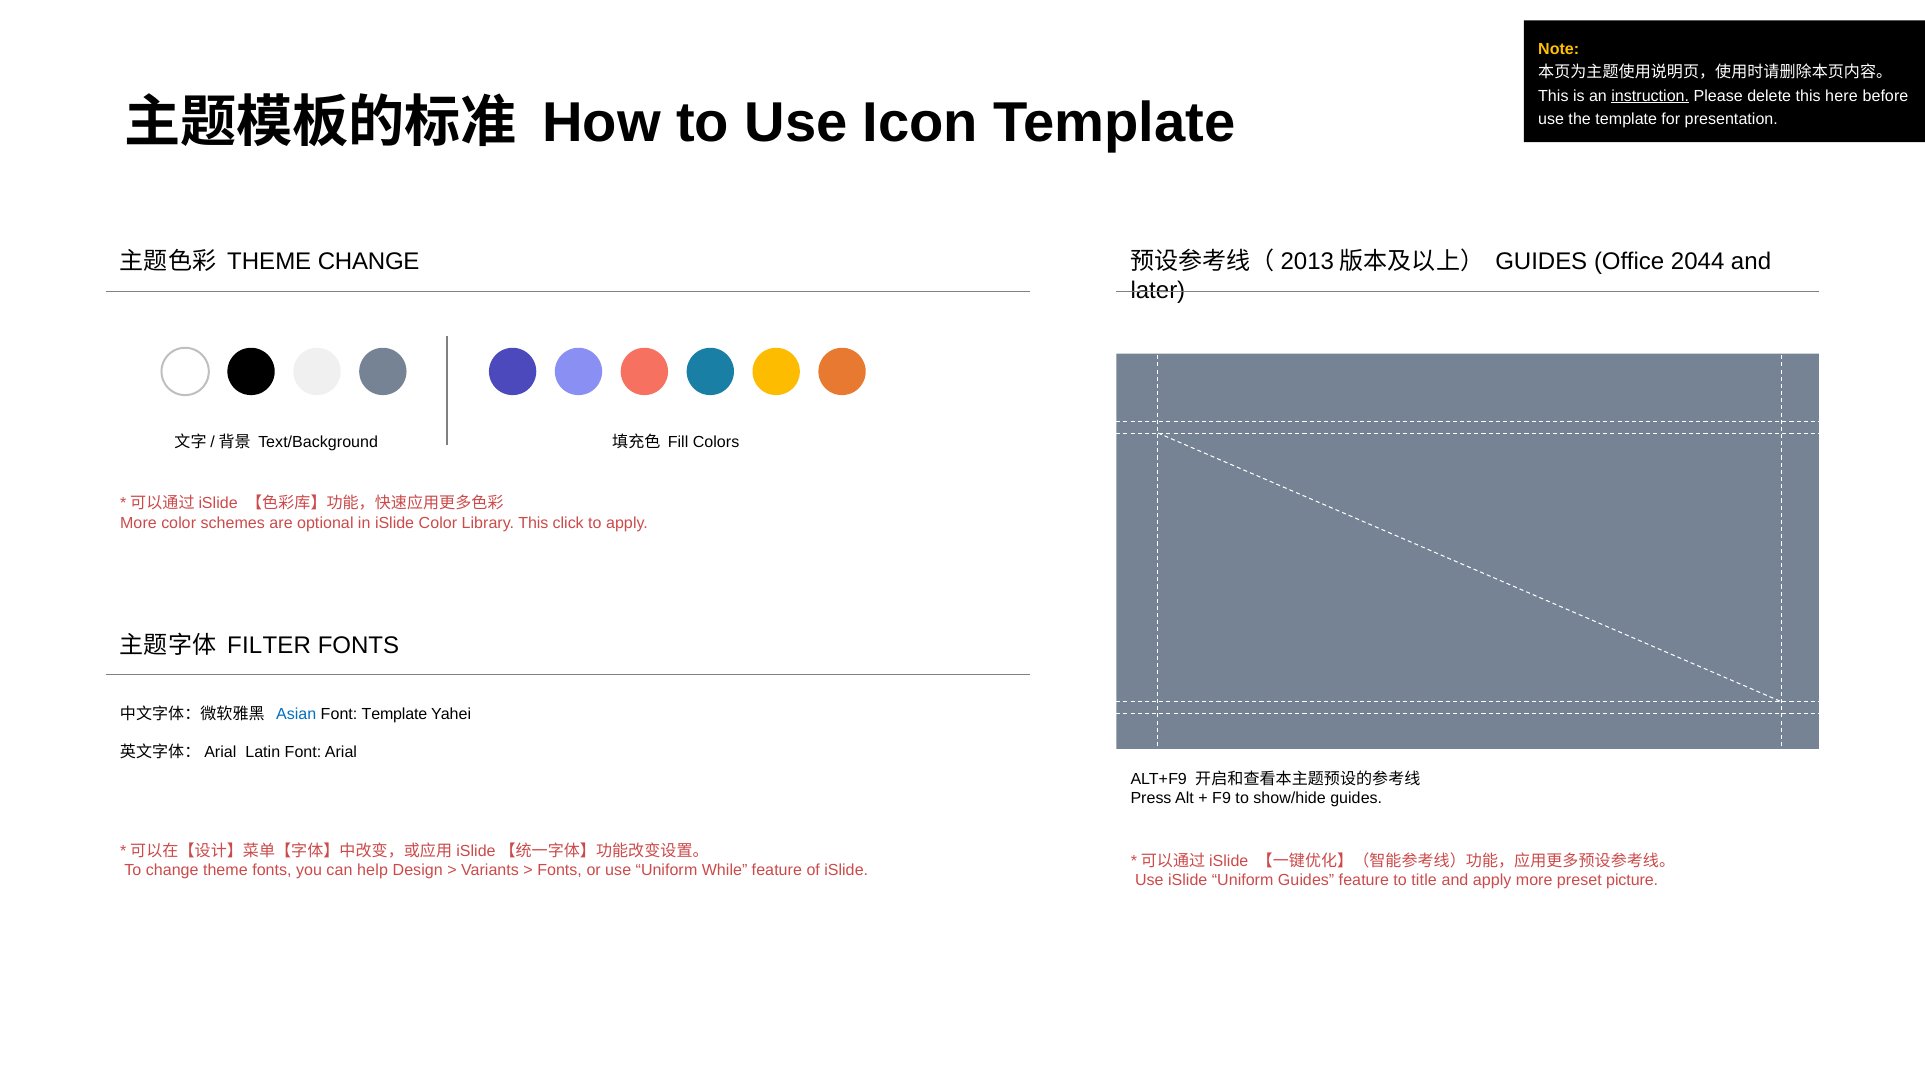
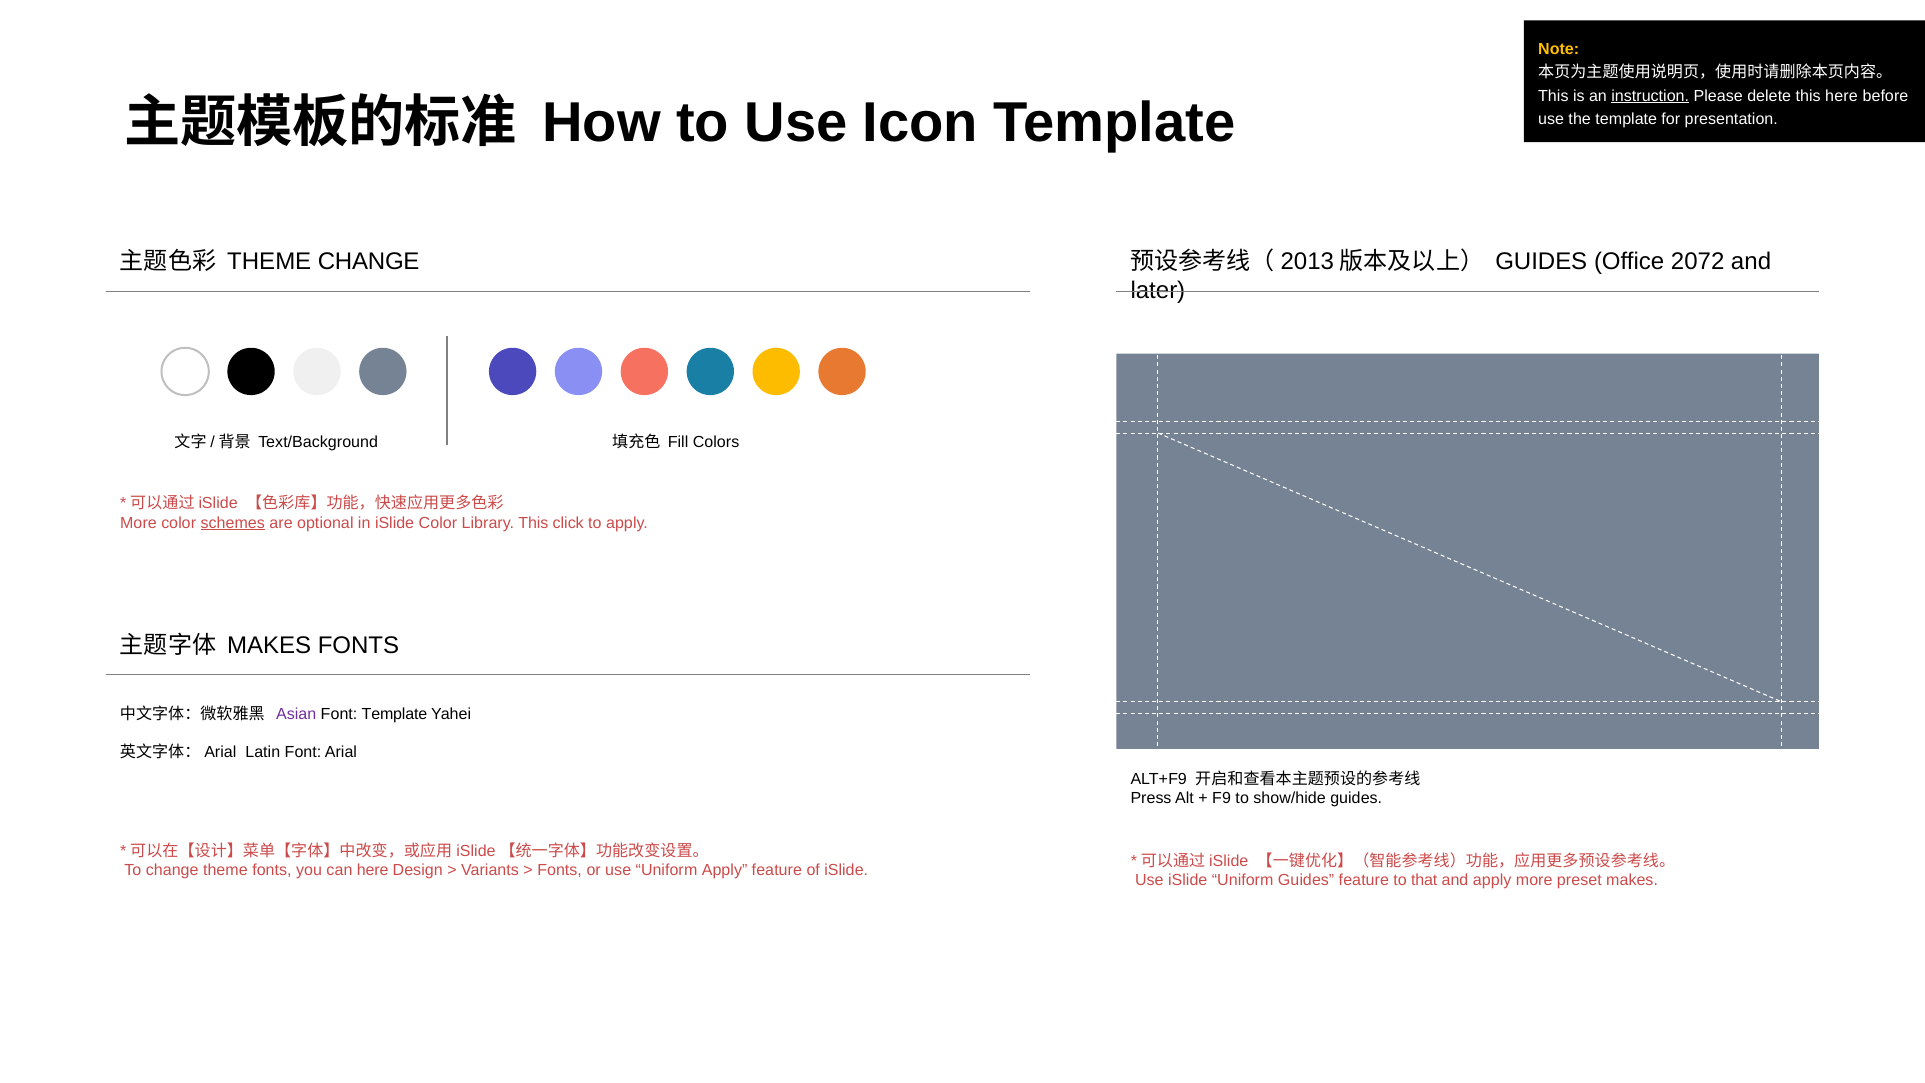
2044: 2044 -> 2072 (1698, 262)
schemes underline: none -> present (233, 523)
FILTER: FILTER -> MAKES (269, 646)
Asian colour: blue -> purple (296, 714)
can help: help -> here (373, 870)
Uniform While: While -> Apply (725, 870)
title: title -> that (1424, 880)
preset picture: picture -> makes (1632, 880)
